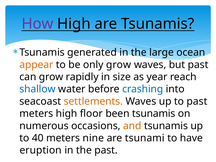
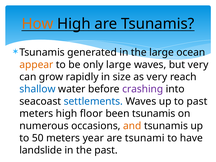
How colour: purple -> orange (37, 24)
only grow: grow -> large (119, 65)
but past: past -> very (198, 65)
as year: year -> very (157, 77)
crashing colour: blue -> purple (143, 89)
settlements colour: orange -> blue (93, 101)
40: 40 -> 50 (38, 138)
nine: nine -> year (93, 138)
eruption: eruption -> landslide (41, 150)
